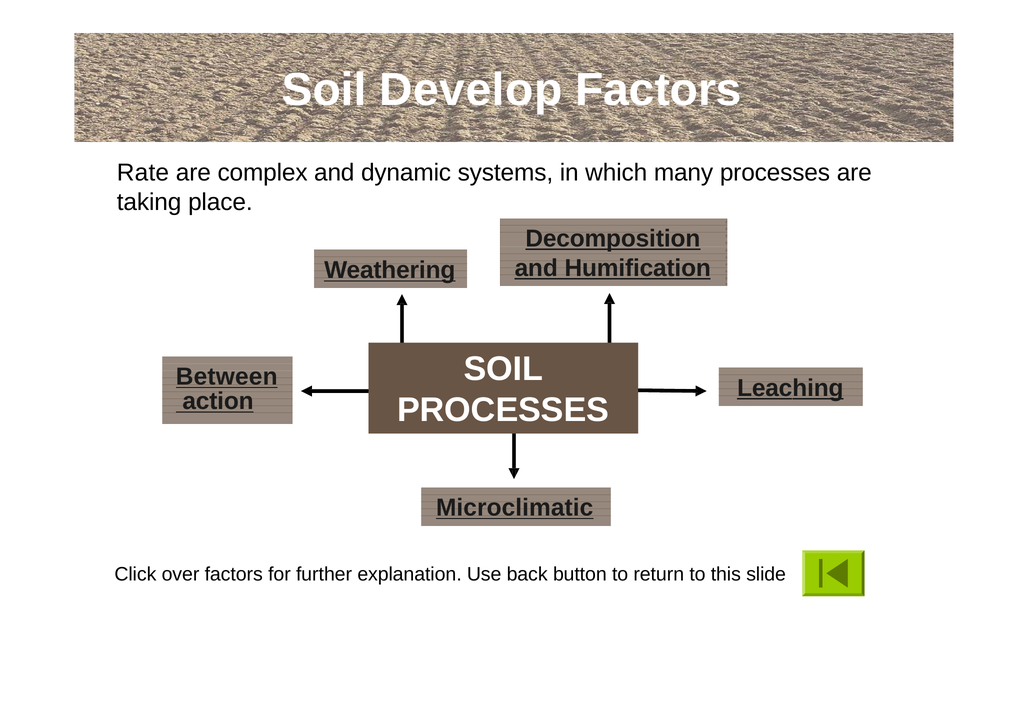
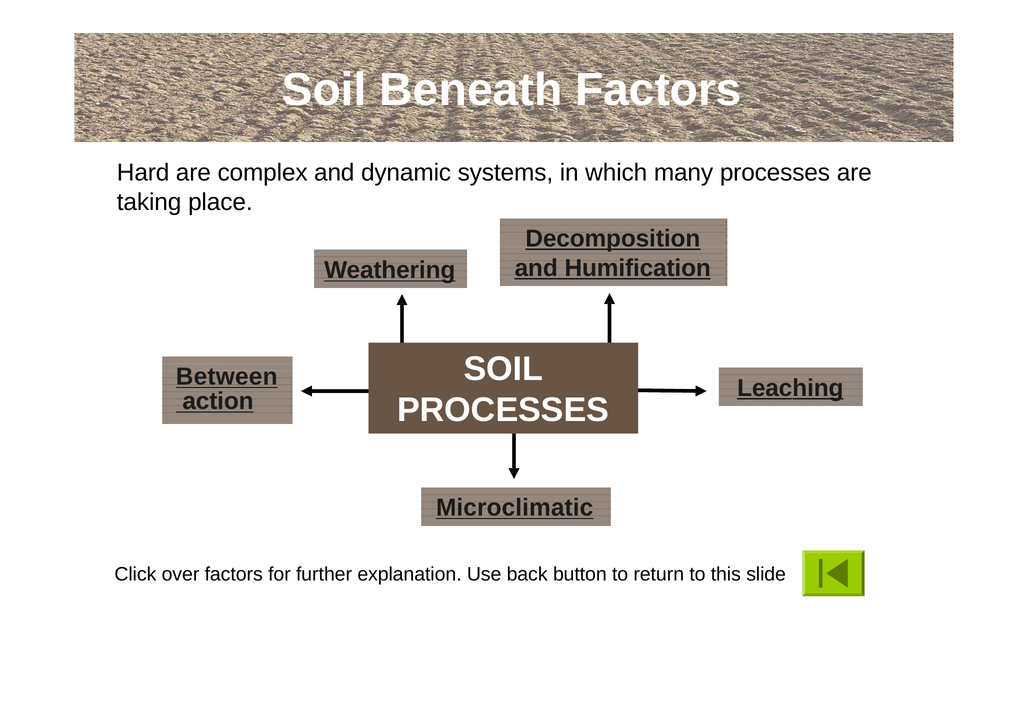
Develop: Develop -> Beneath (471, 90)
Rate: Rate -> Hard (143, 173)
